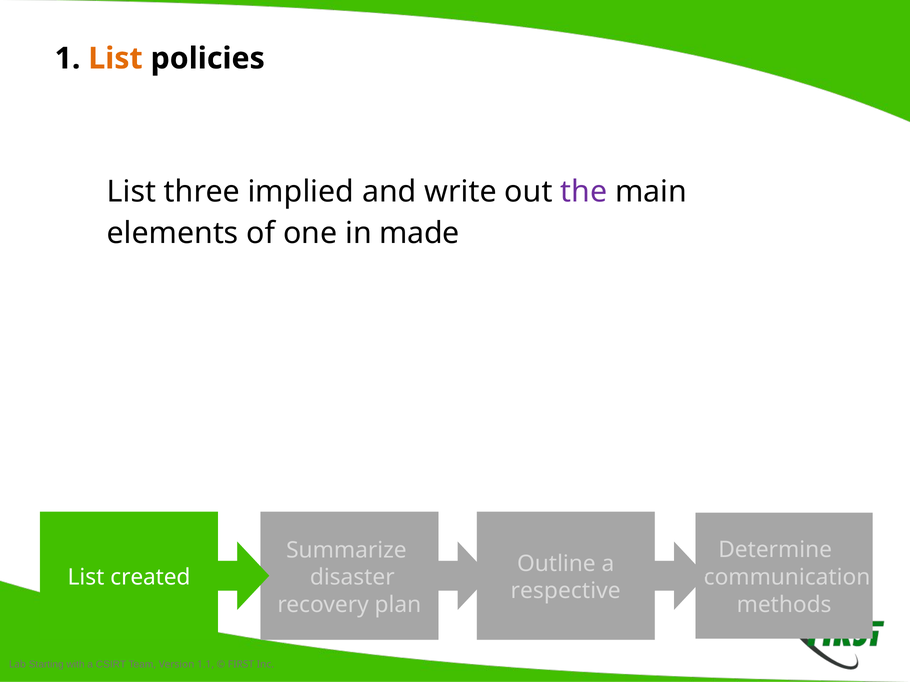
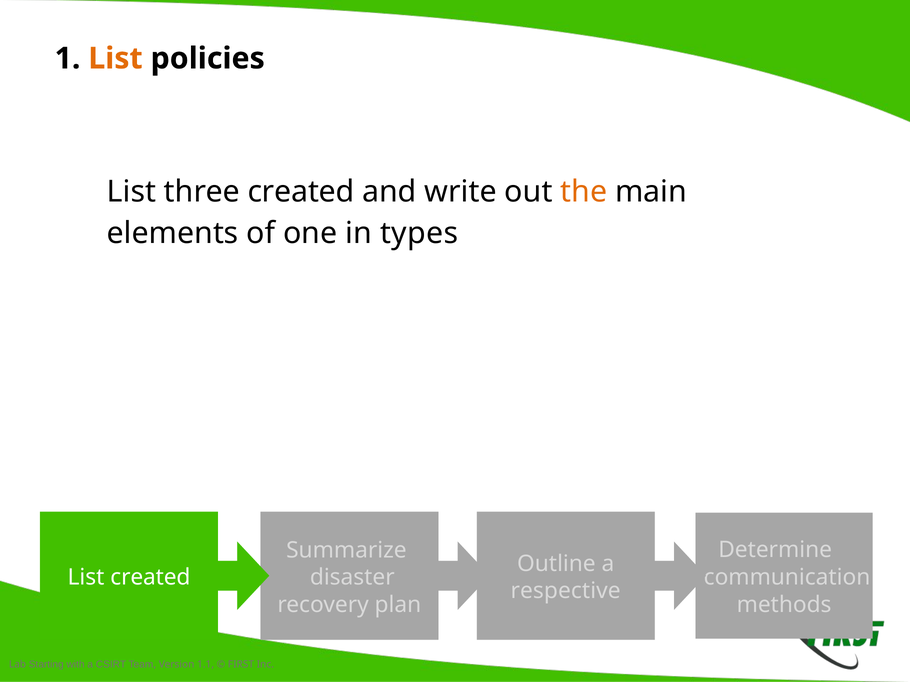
three implied: implied -> created (301, 192)
the colour: purple -> orange (584, 192)
made: made -> types (419, 233)
